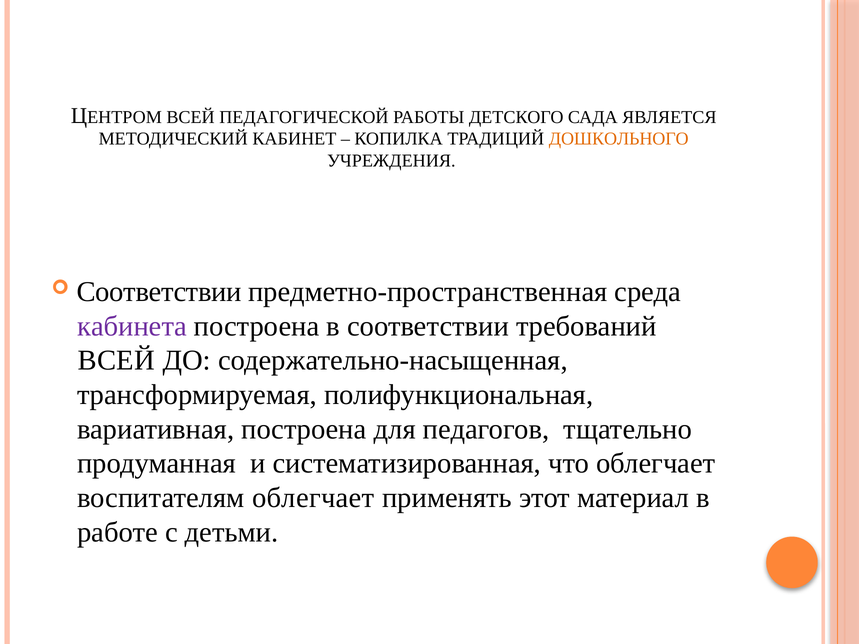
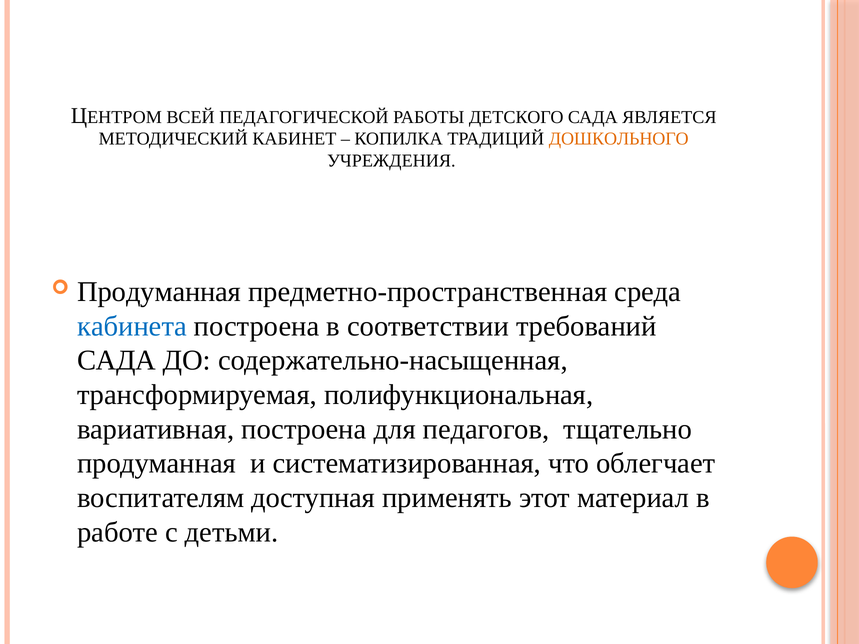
Соответствии: Соответствии -> Продуманная (159, 292)
кабинета colour: purple -> blue (132, 326)
ВСЕЙ: ВСЕЙ -> САДА (117, 361)
воспитателям облегчает: облегчает -> доступная (313, 498)
